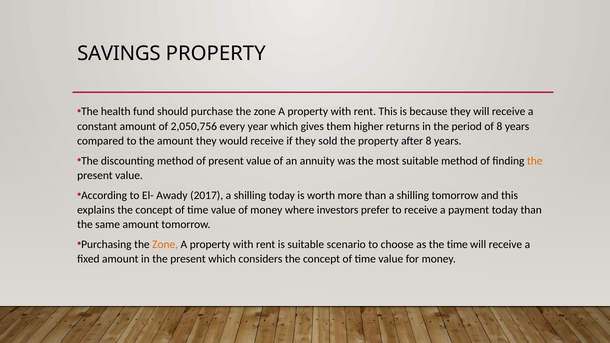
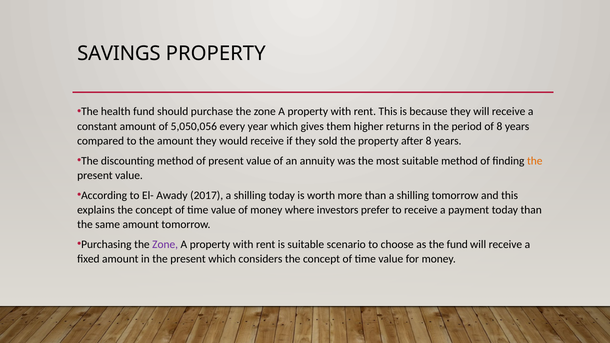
2,050,756: 2,050,756 -> 5,050,056 (194, 126)
Zone colour: orange -> purple (165, 244)
the time: time -> fund (457, 244)
